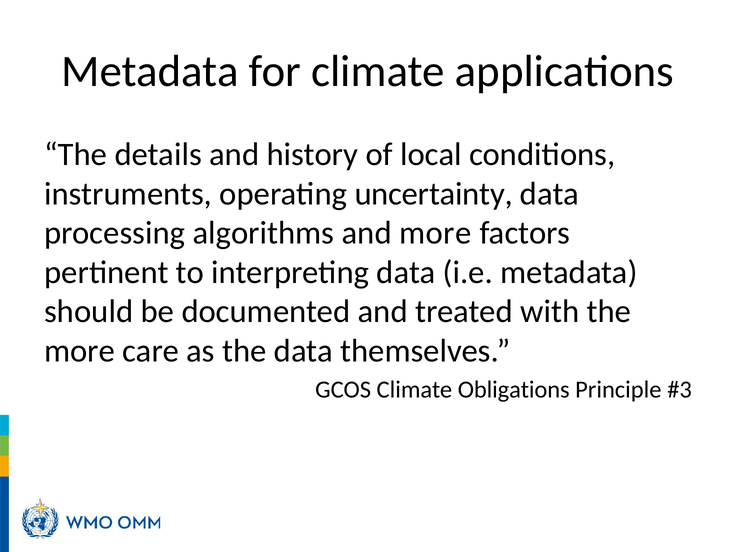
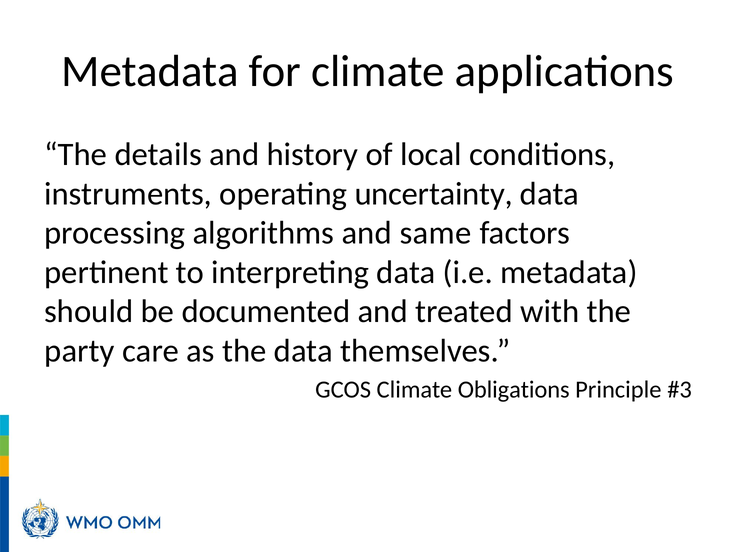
and more: more -> same (435, 233)
more: more -> party (79, 351)
